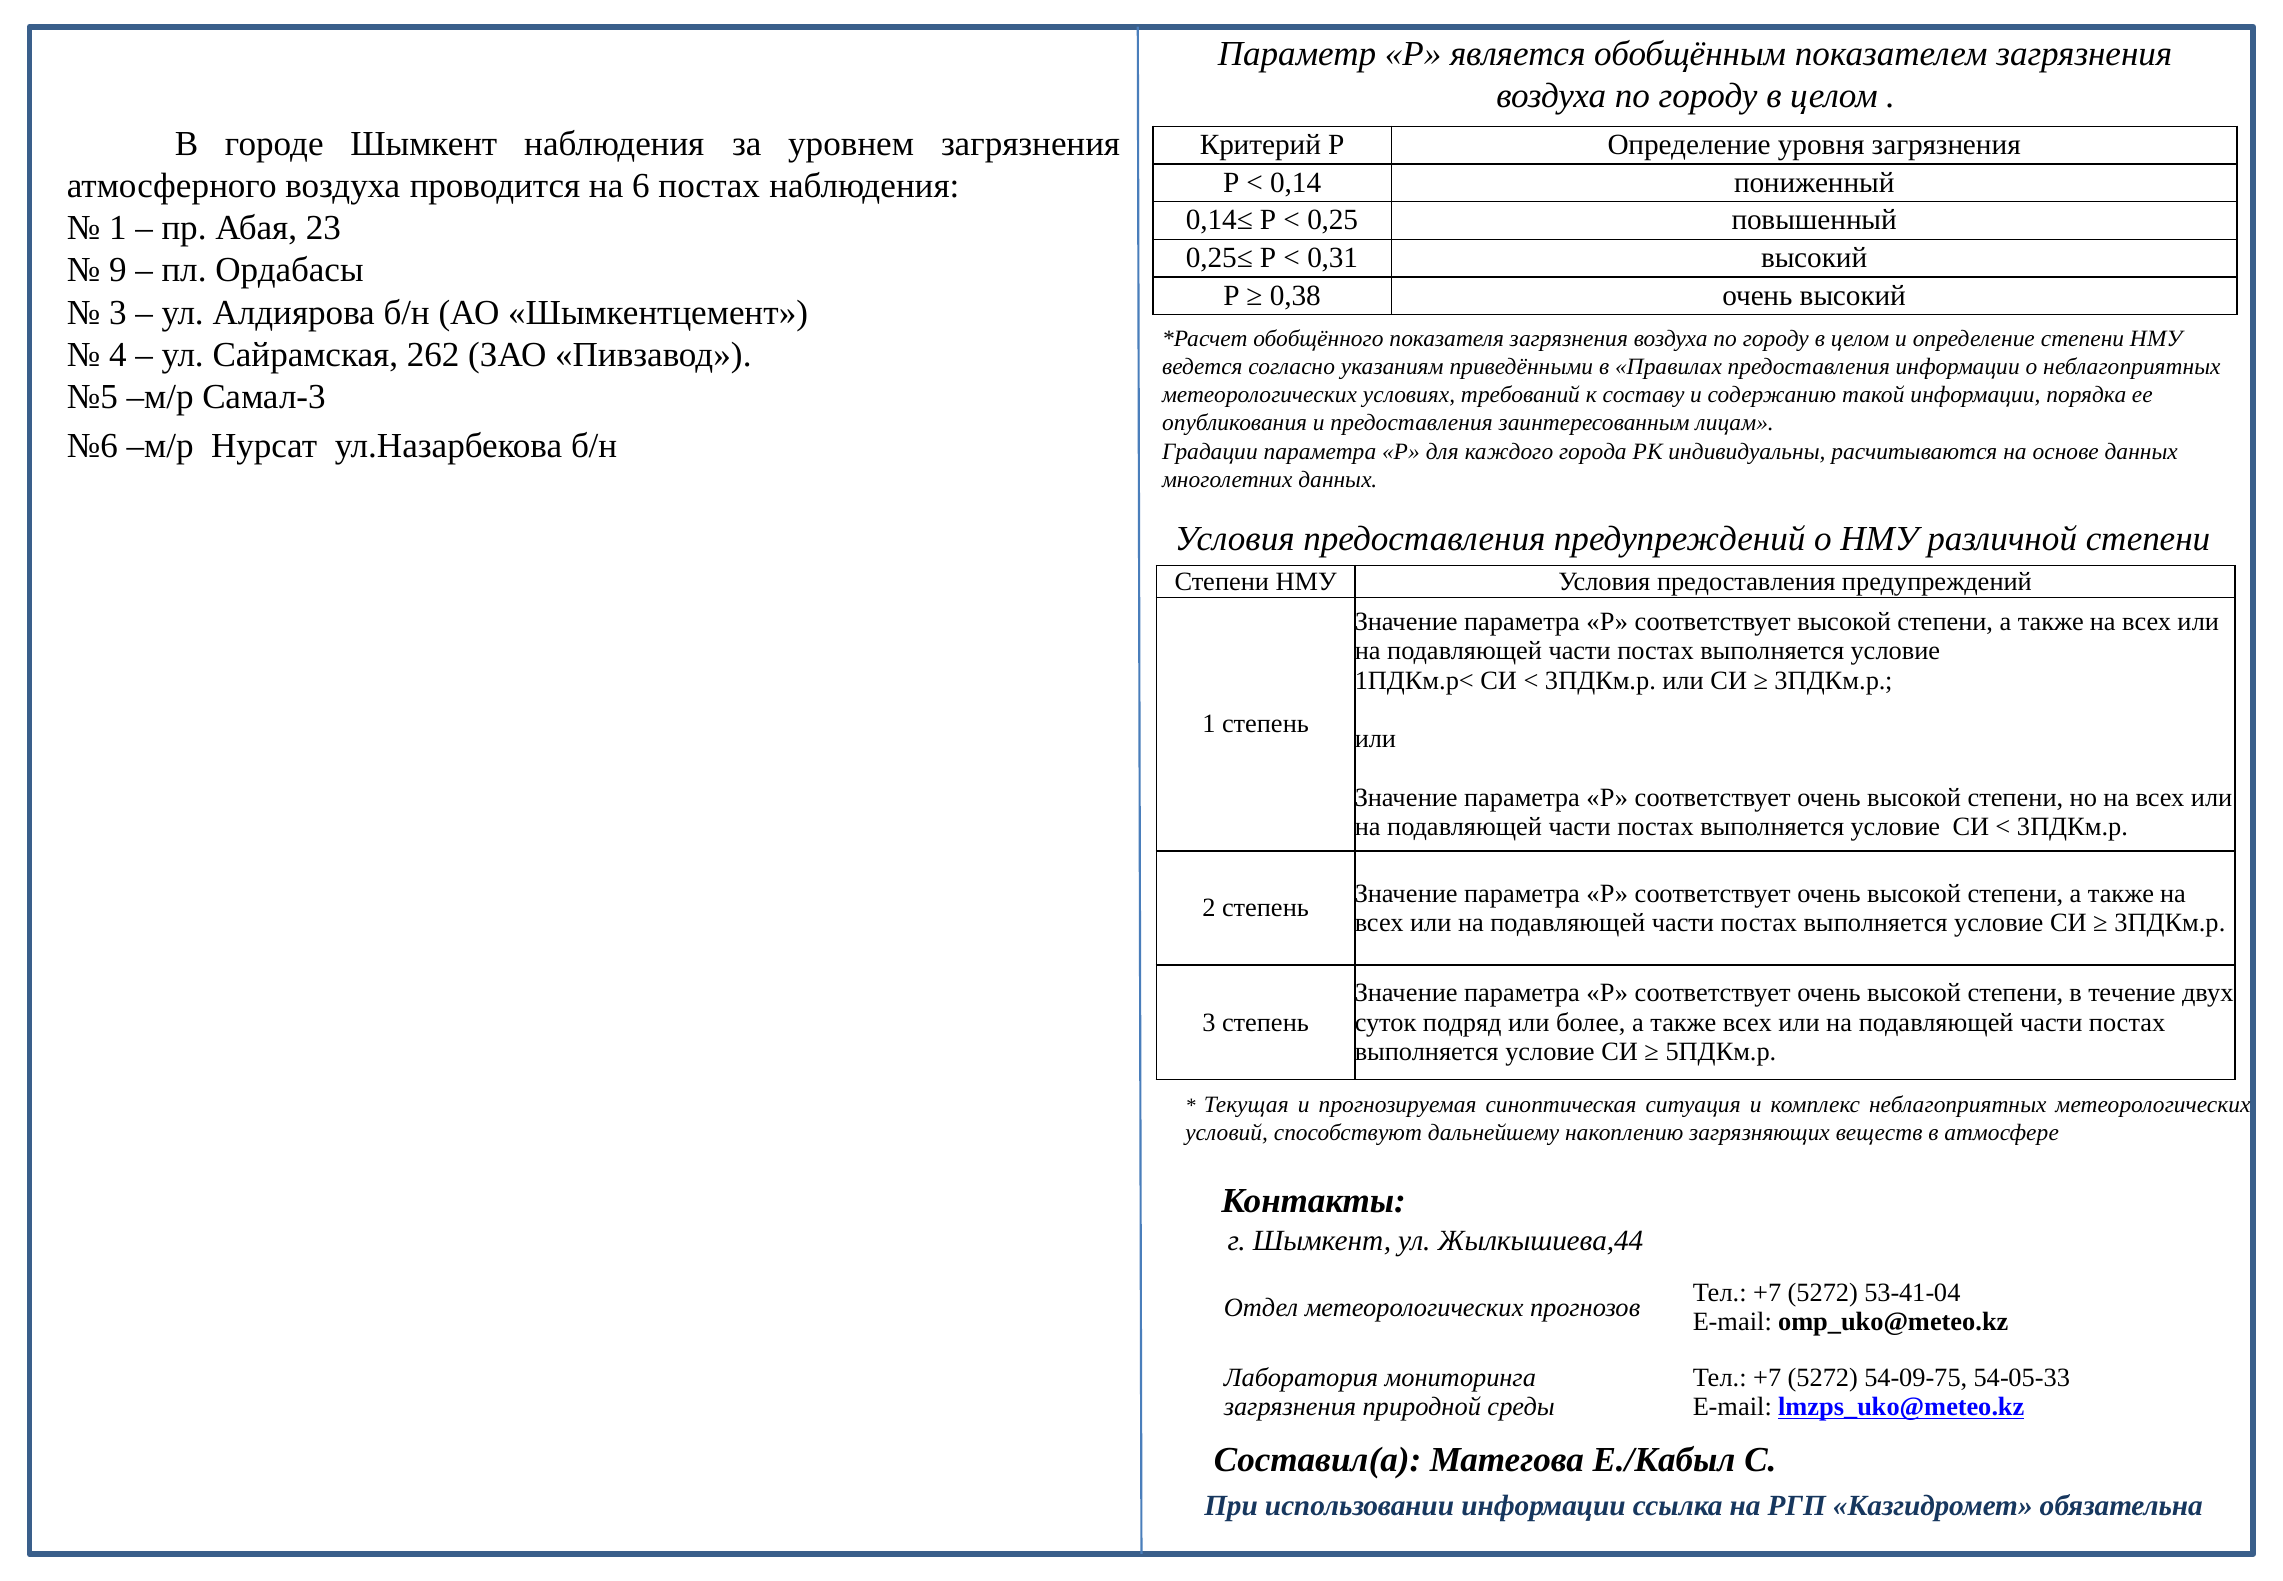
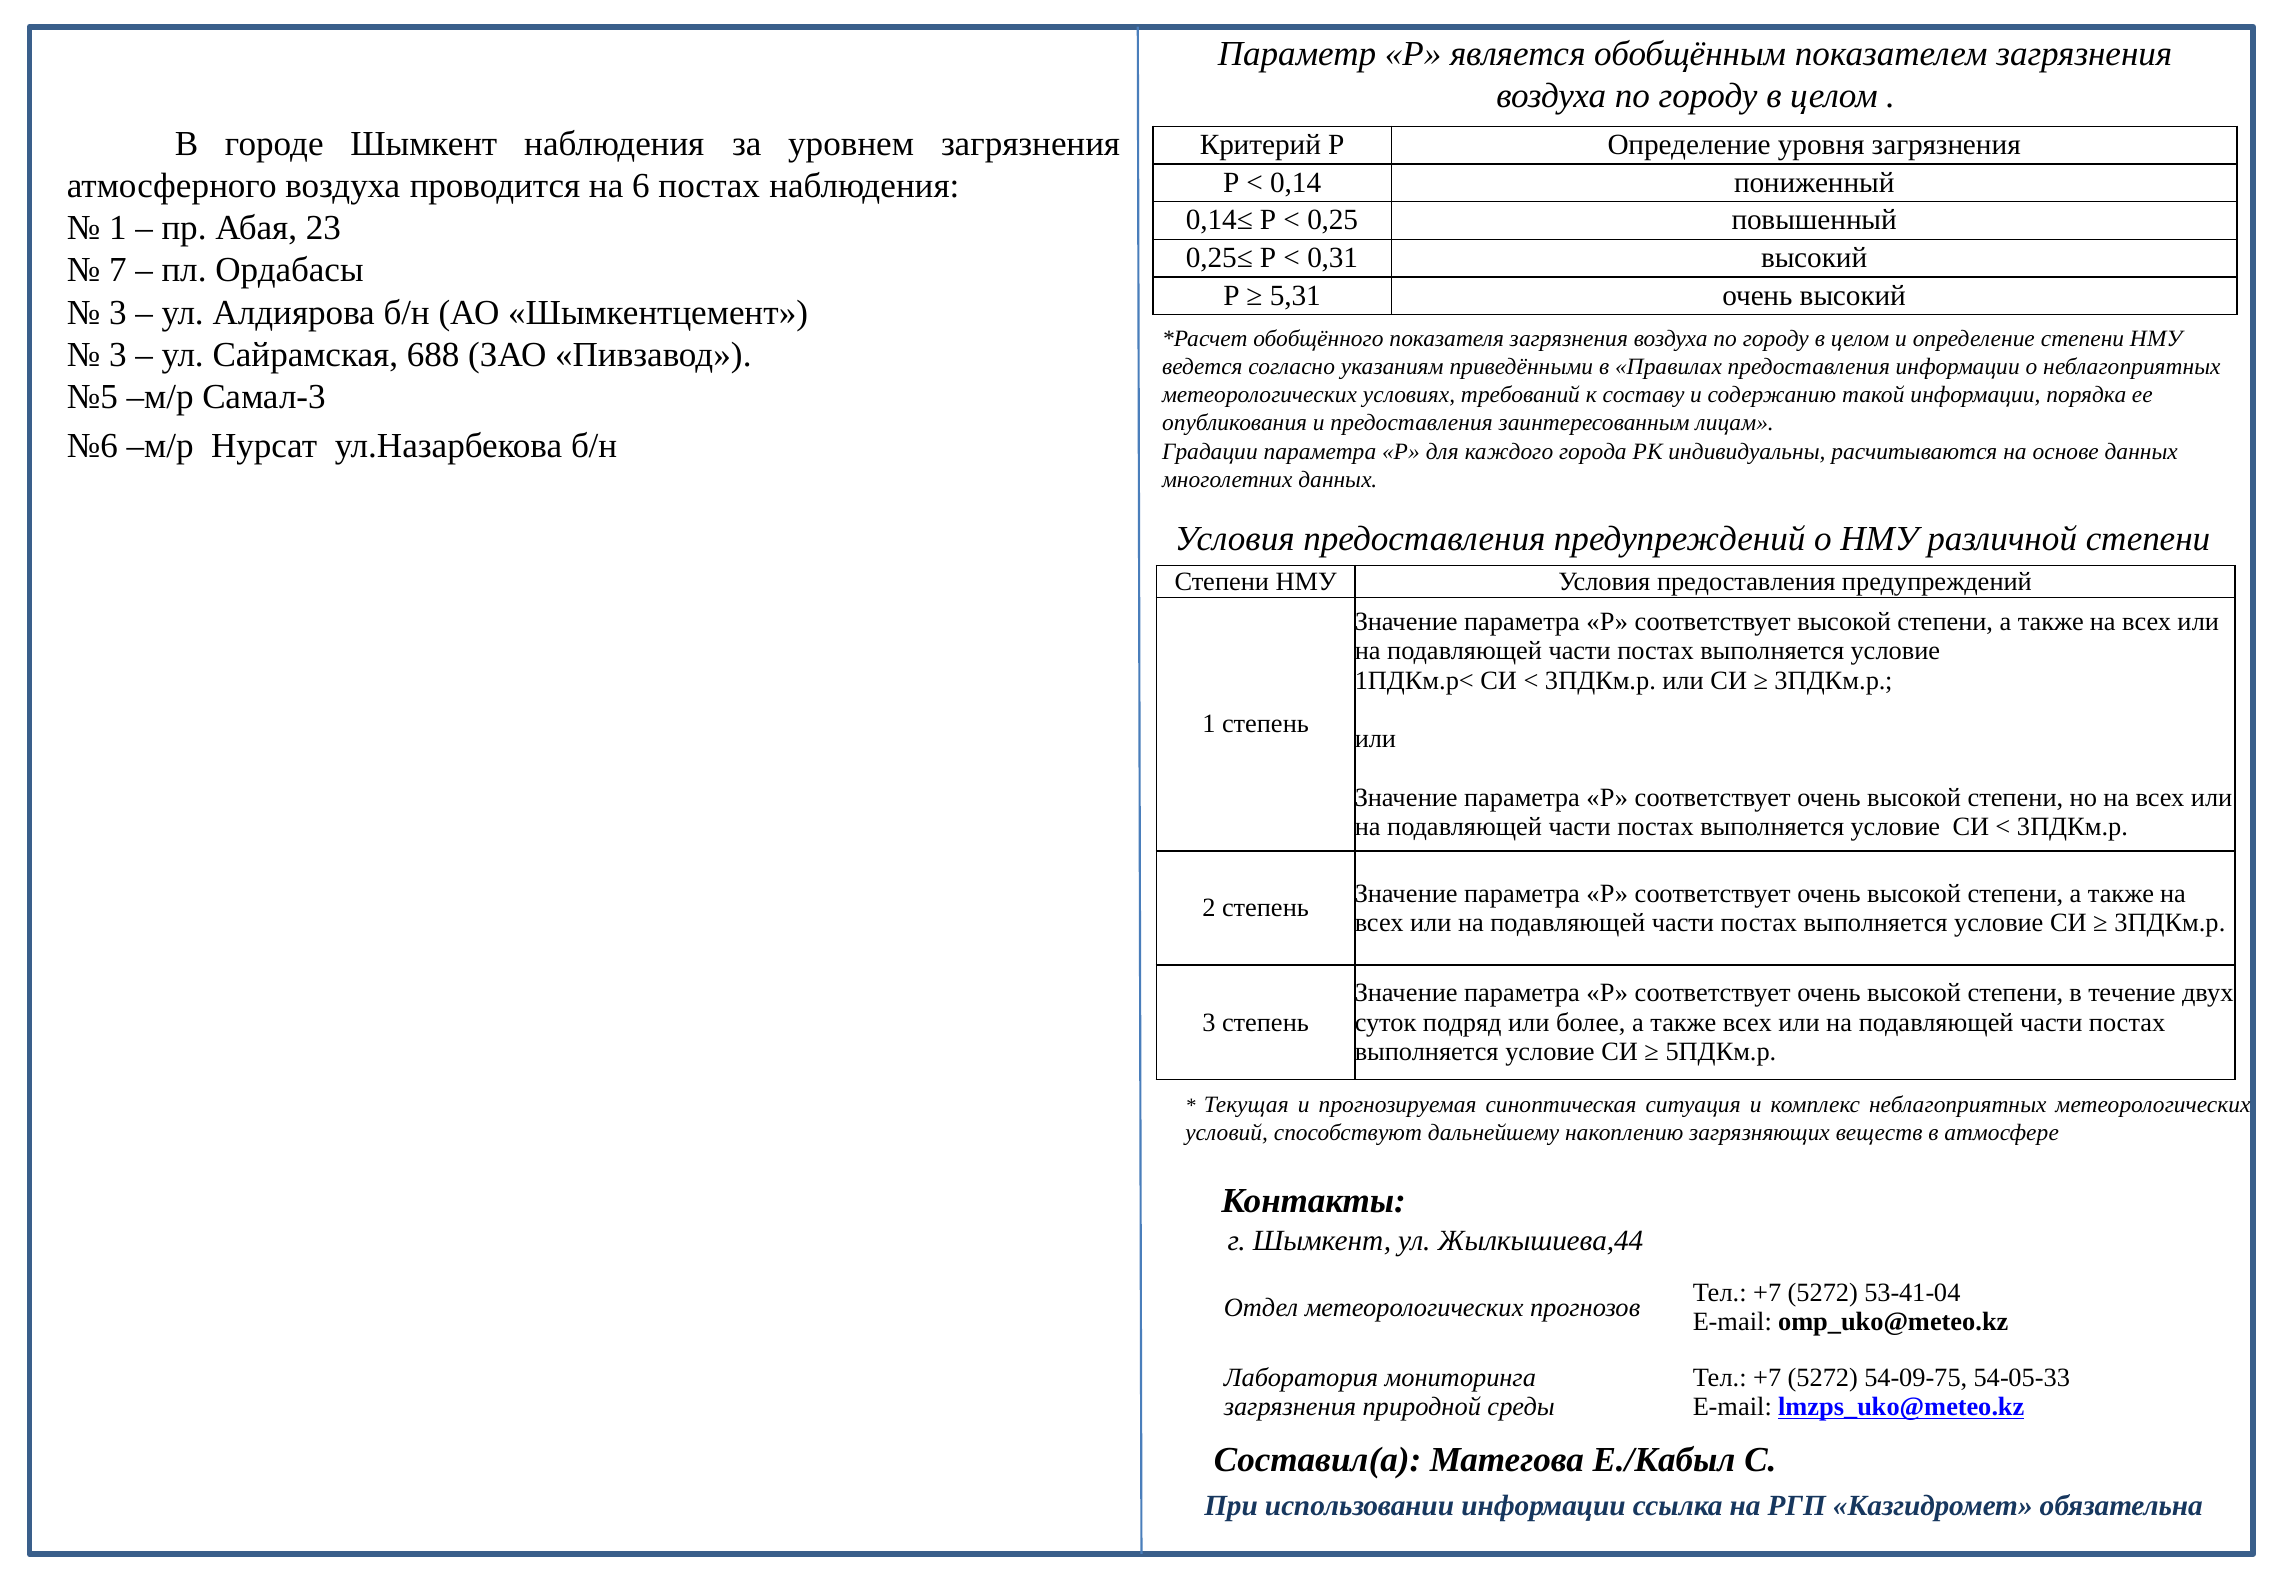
9: 9 -> 7 (118, 270)
0,38: 0,38 -> 5,31 (1295, 296)
4: 4 -> 3 (118, 354)
262: 262 -> 688 (433, 354)
